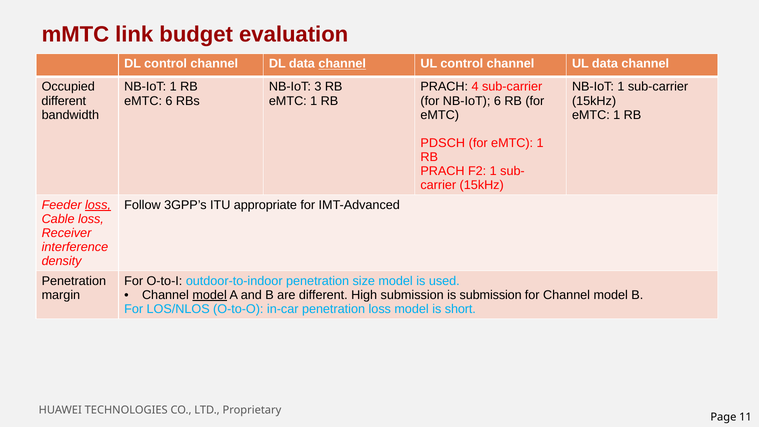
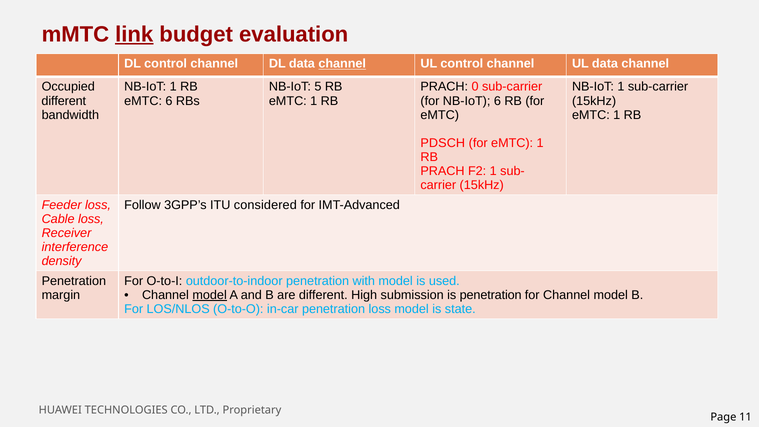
link underline: none -> present (134, 34)
3: 3 -> 5 (318, 87)
4: 4 -> 0 (475, 87)
loss underline: present -> none (98, 205)
appropriate: appropriate -> considered (265, 205)
size: size -> with (364, 281)
is submission: submission -> penetration (491, 295)
short: short -> state (460, 309)
